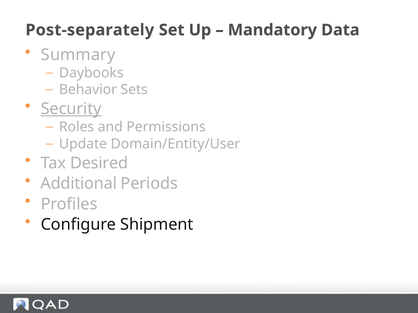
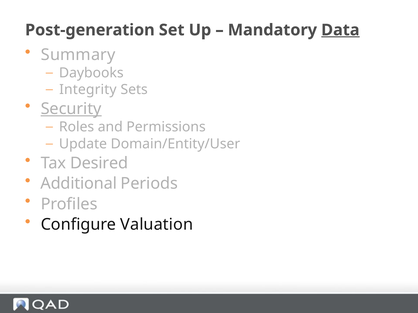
Post-separately: Post-separately -> Post-generation (90, 30)
Data underline: none -> present (340, 30)
Behavior: Behavior -> Integrity (88, 90)
Shipment: Shipment -> Valuation (157, 225)
